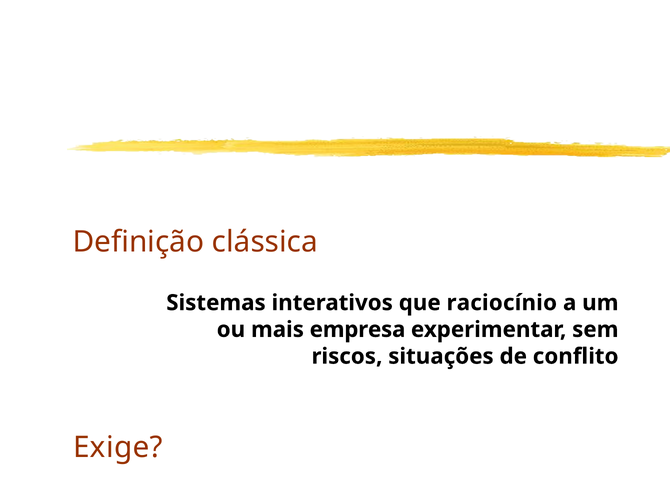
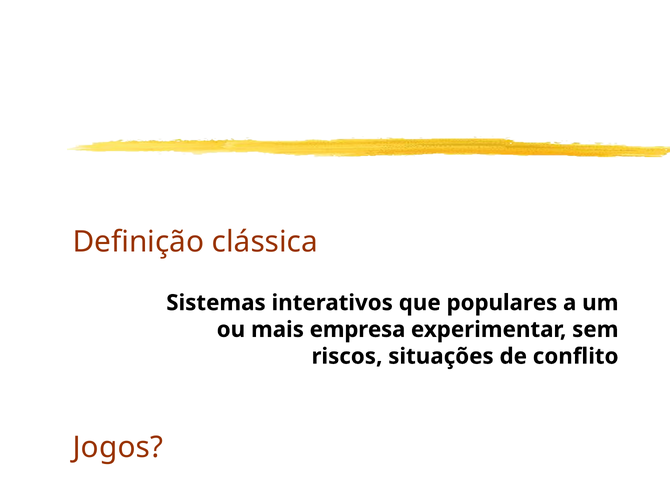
raciocínio: raciocínio -> populares (502, 303)
Exige: Exige -> Jogos (118, 448)
